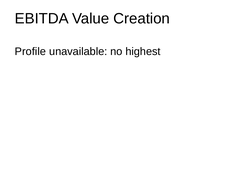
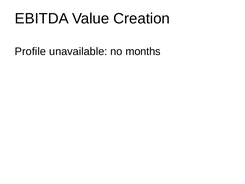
highest: highest -> months (143, 51)
